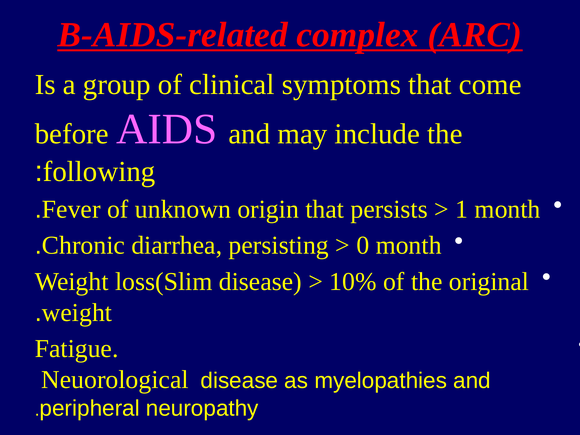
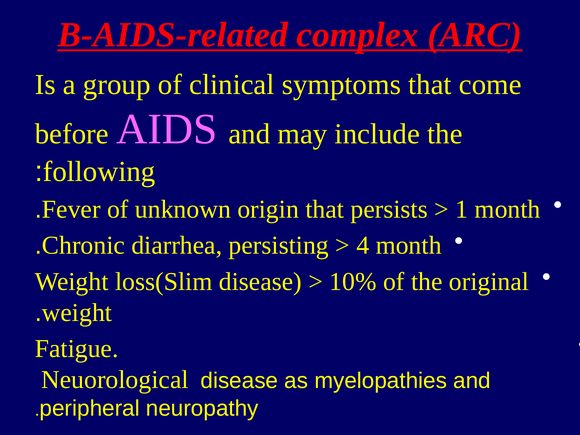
0: 0 -> 4 (363, 245)
